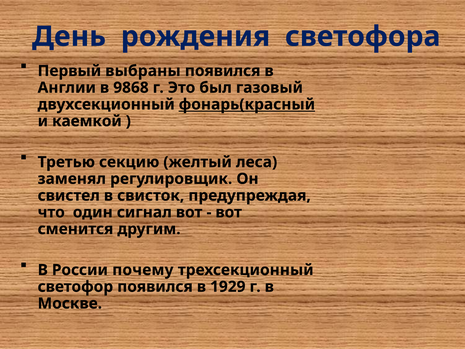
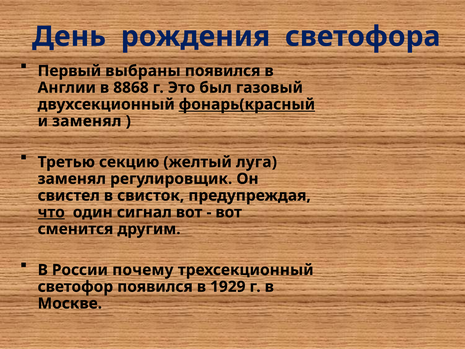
9868: 9868 -> 8868 (131, 88)
и каемкой: каемкой -> заменял (87, 121)
леса: леса -> луга (256, 162)
что underline: none -> present (51, 212)
